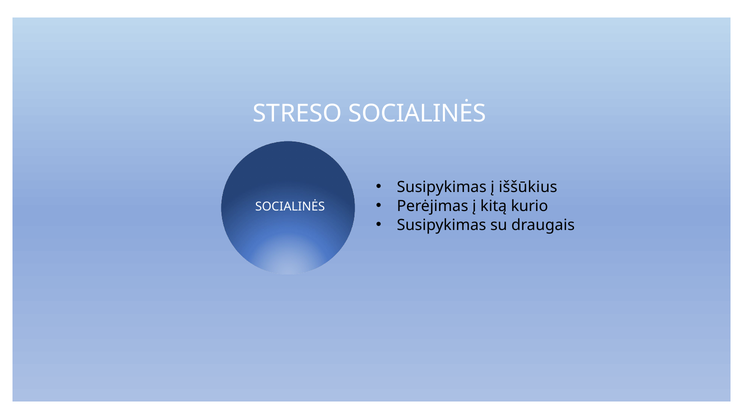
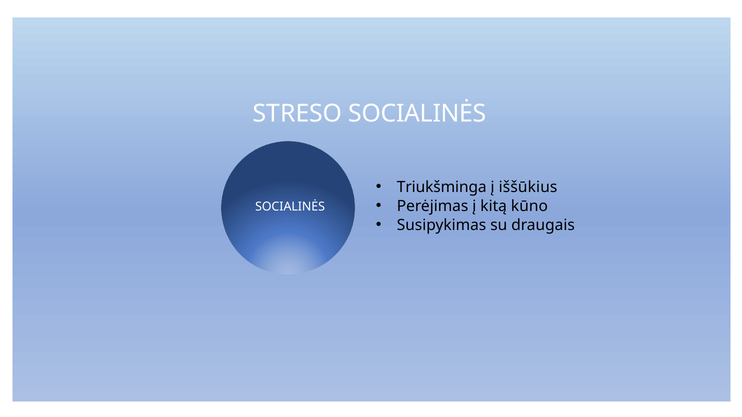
Susipykimas: Susipykimas -> Triukšminga (442, 188)
kurio: kurio -> kūno (529, 206)
